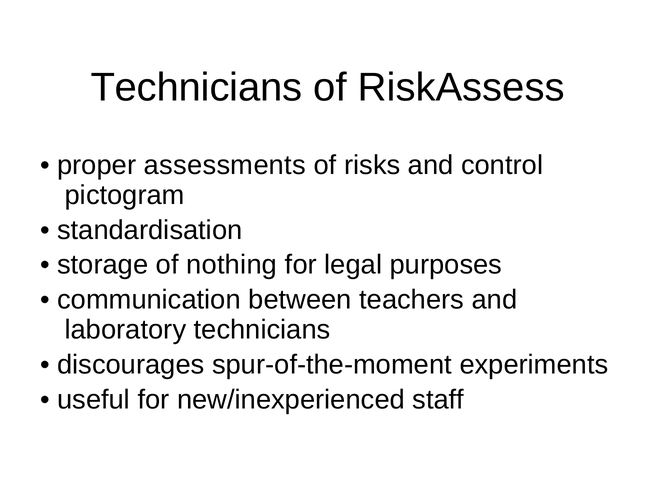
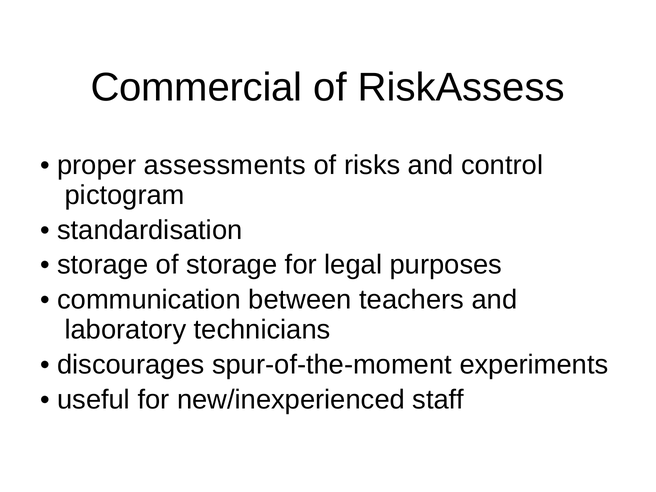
Technicians: Technicians -> Commercial (196, 88)
of nothing: nothing -> storage (232, 265)
